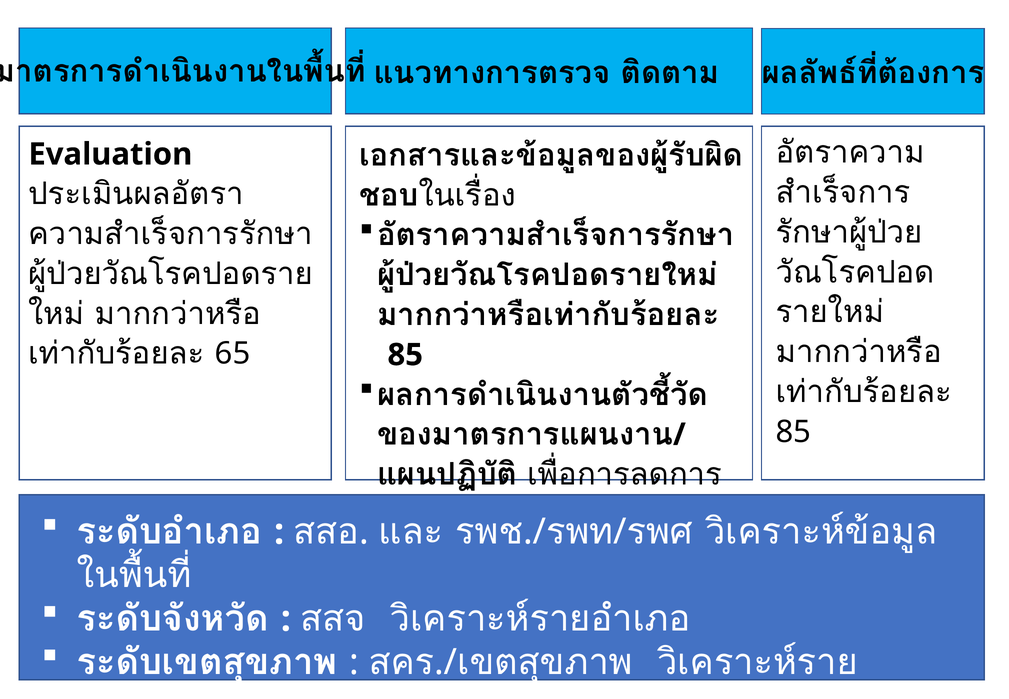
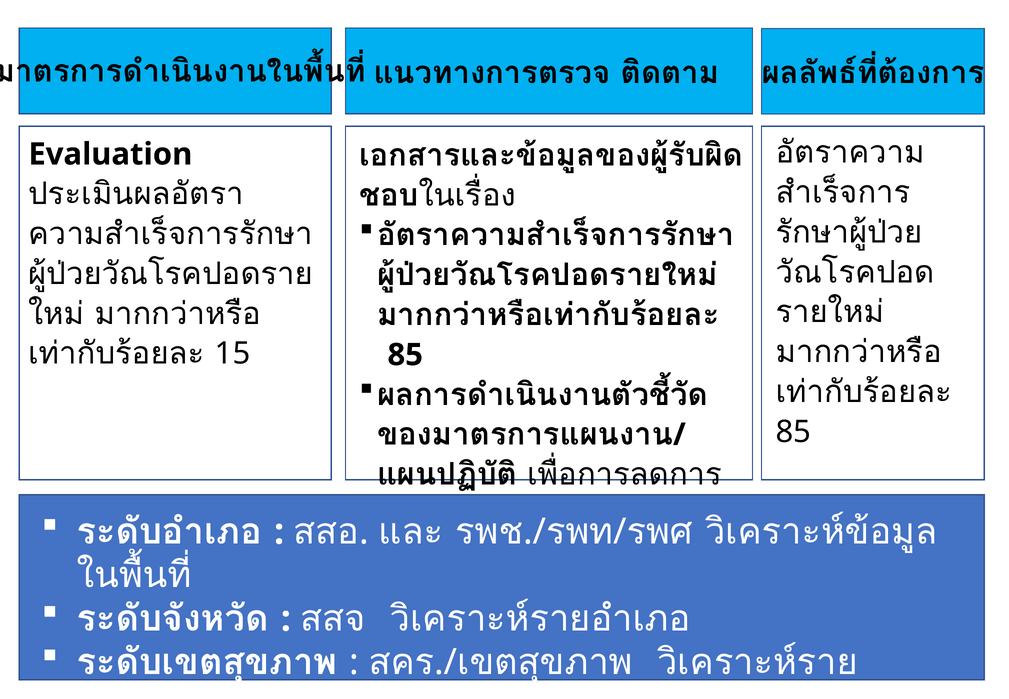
65: 65 -> 15 (233, 353)
